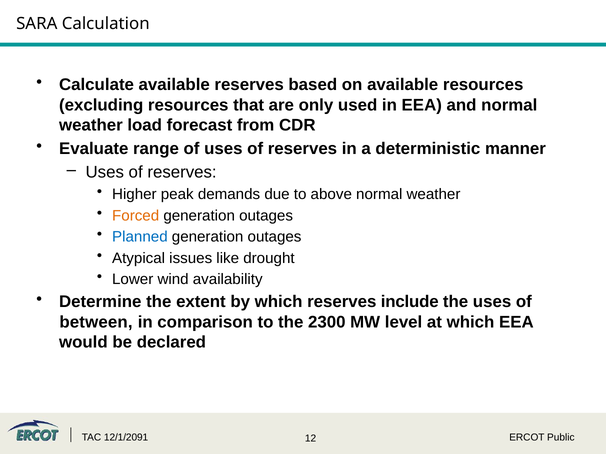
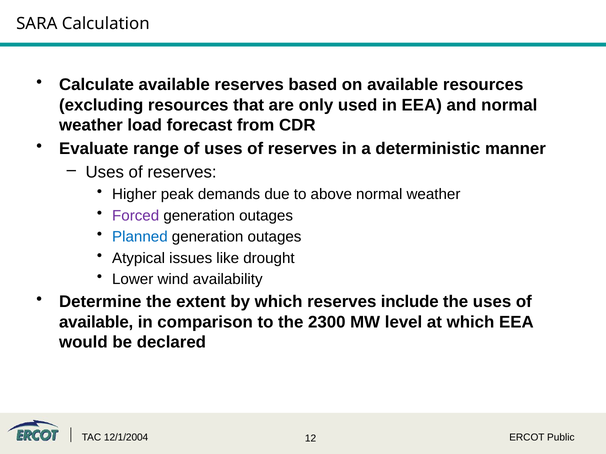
Forced colour: orange -> purple (136, 216)
between: between -> available (96, 322)
12/1/2091: 12/1/2091 -> 12/1/2004 (126, 438)
